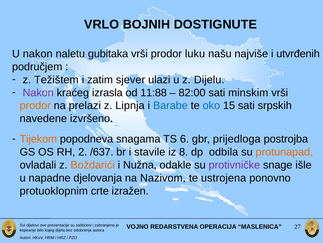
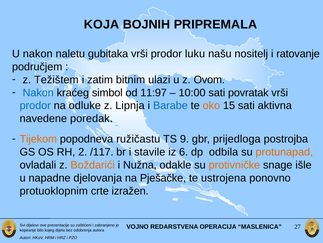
VRLO: VRLO -> KOJA (102, 24)
DOSTIGNUTE: DOSTIGNUTE -> PRIPREMALA (215, 24)
najviše: najviše -> nositelj (251, 54)
utvrđenih: utvrđenih -> ratovanje (298, 54)
sjever: sjever -> bitnim (130, 80)
Dijelu: Dijelu -> Ovom (209, 80)
Nakon colour: purple -> blue (38, 92)
izrasla: izrasla -> simbol (107, 92)
11:88: 11:88 -> 11:97 (154, 92)
82:00: 82:00 -> 10:00 (192, 92)
minskim: minskim -> povratak (248, 92)
prodor colour: orange -> blue (35, 105)
prelazi: prelazi -> odluke (85, 105)
oko colour: blue -> orange (211, 105)
srpskih: srpskih -> aktivna (275, 105)
izvršeno: izvršeno -> poredak (91, 118)
snagama: snagama -> ružičastu (138, 139)
6: 6 -> 9 (184, 139)
/637: /637 -> /117 (102, 152)
8: 8 -> 6 (184, 152)
protivničke colour: purple -> orange (234, 165)
Nazivom: Nazivom -> Pješačke (163, 177)
